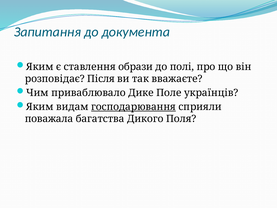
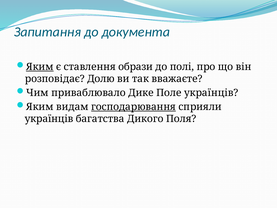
Яким underline: none -> present (40, 67)
Після: Після -> Долю (101, 79)
поважала: поважала -> українців (49, 119)
